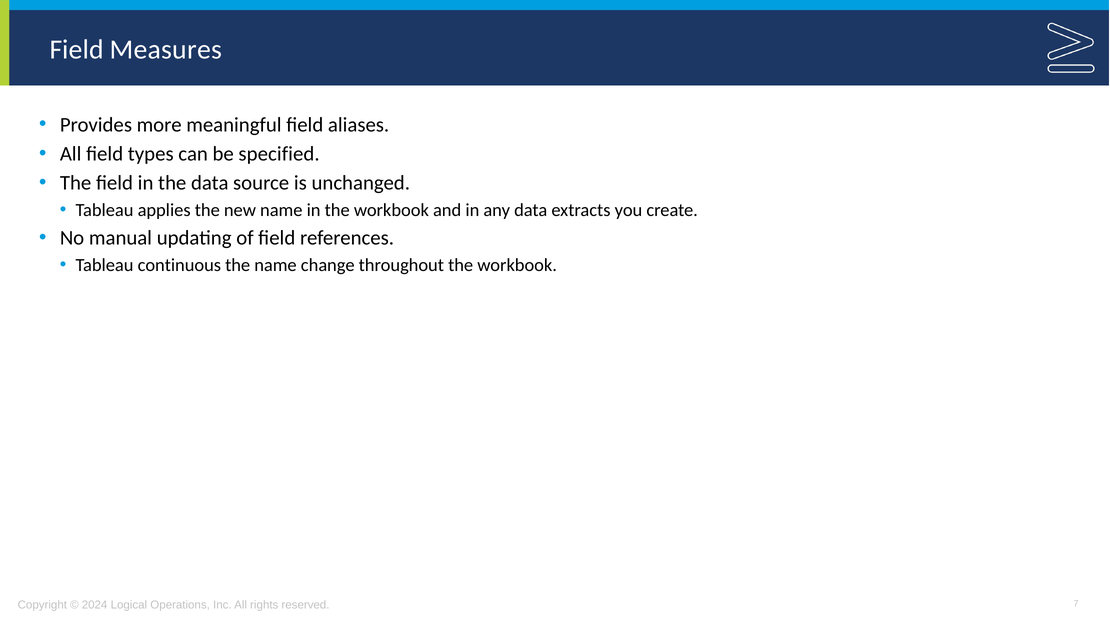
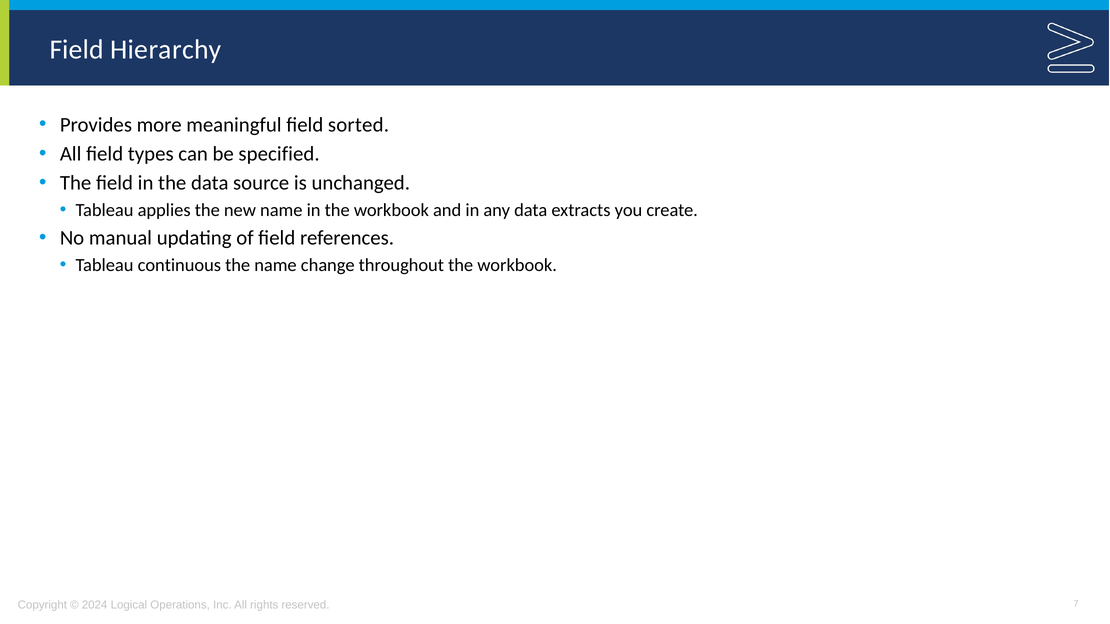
Measures: Measures -> Hierarchy (166, 50)
aliases: aliases -> sorted (358, 125)
